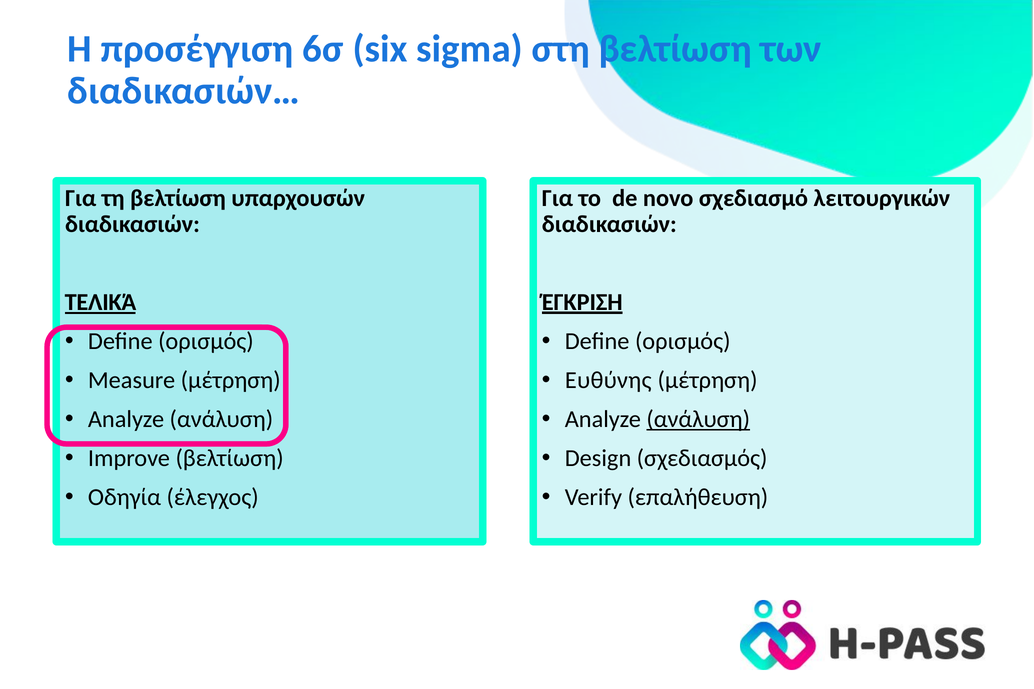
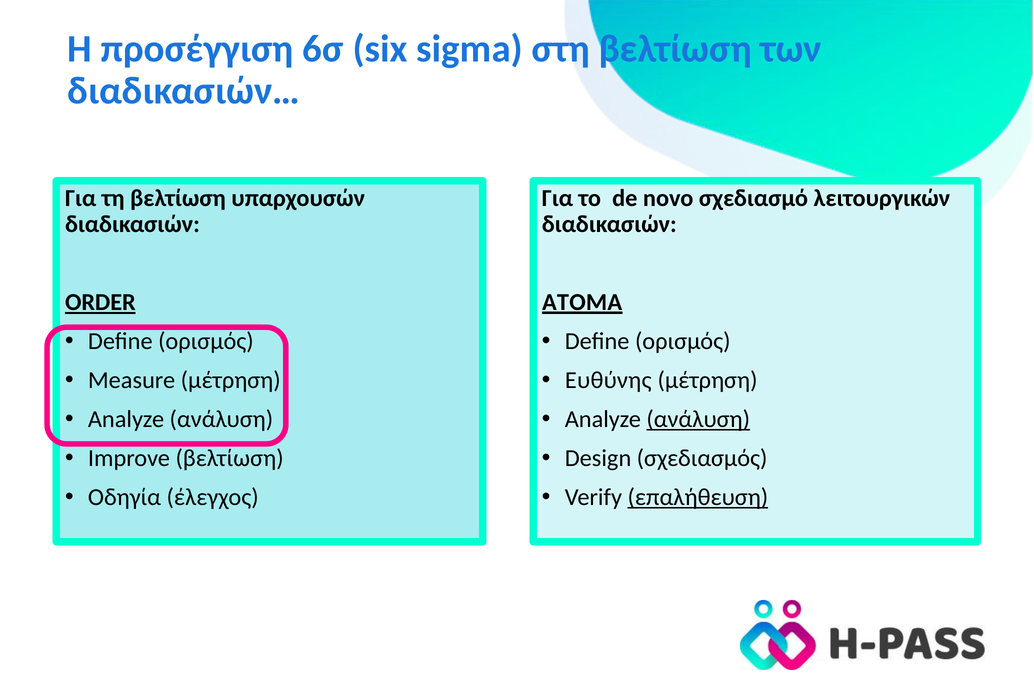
ΤΕΛΙΚΆ: ΤΕΛΙΚΆ -> ORDER (100, 303)
ΈΓΚΡΙΣΗ: ΈΓΚΡΙΣΗ -> ΑΤΟΜΑ (582, 303)
επαλήθευση underline: none -> present (698, 498)
